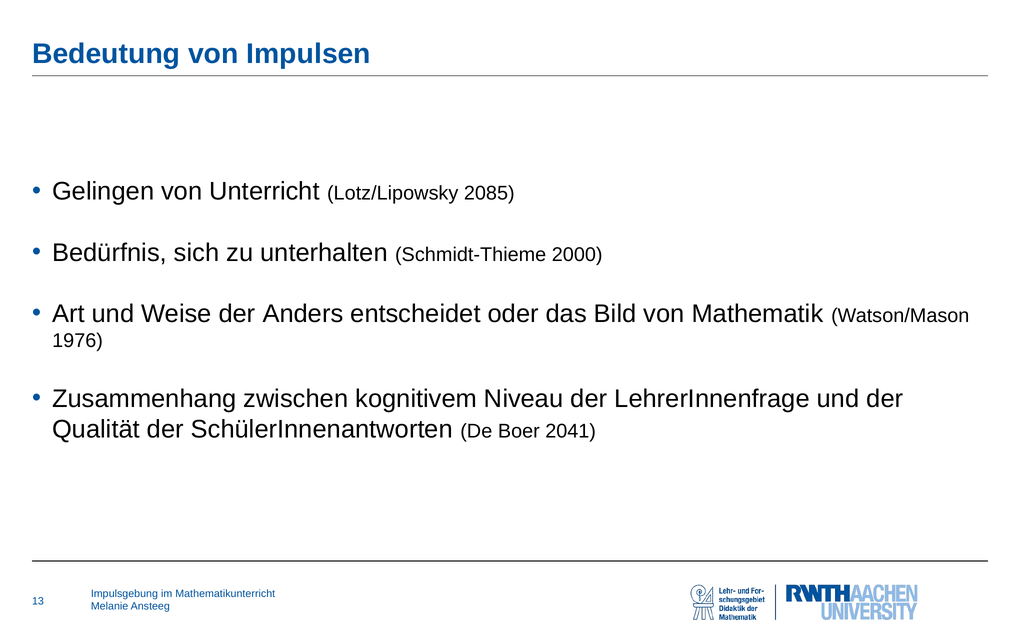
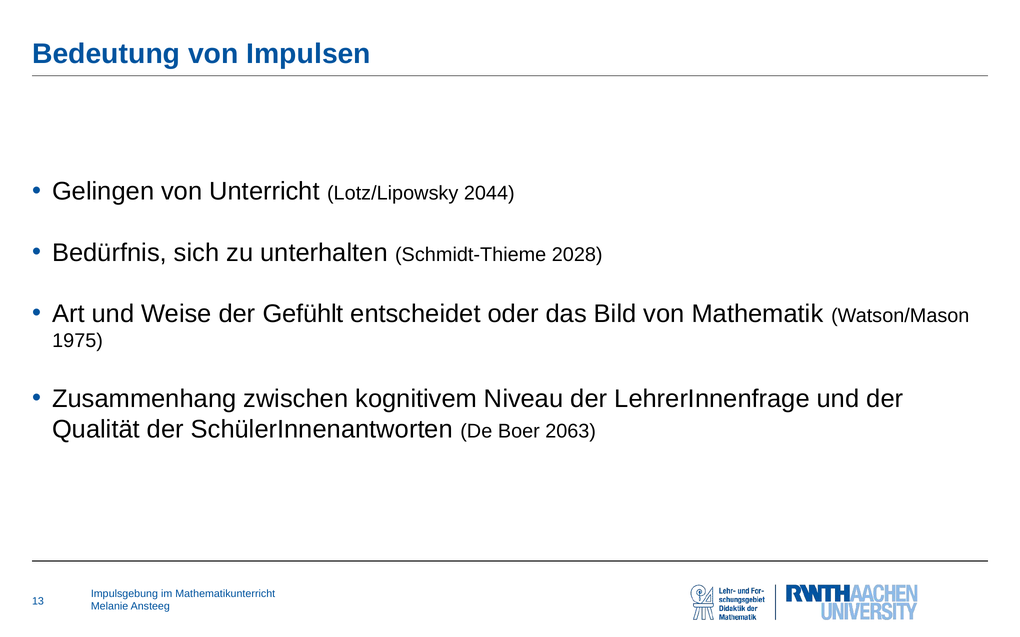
2085: 2085 -> 2044 (489, 194)
2000: 2000 -> 2028 (577, 255)
Anders: Anders -> Gefühlt (303, 314)
1976: 1976 -> 1975 (78, 341)
2041: 2041 -> 2063 (571, 432)
